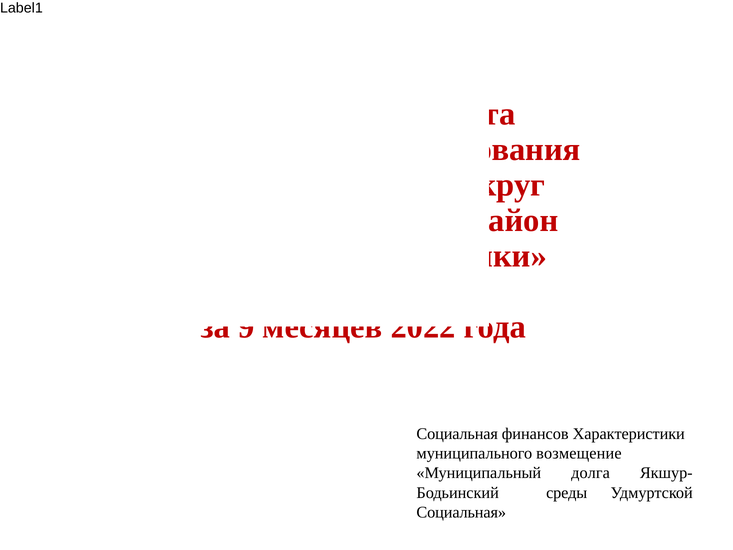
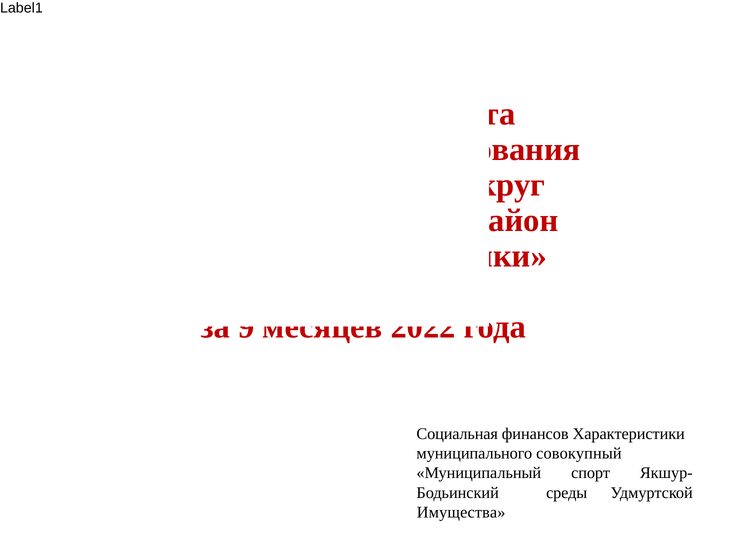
возмещение: возмещение -> совокупный (579, 453)
долга: долга -> спорт (591, 473)
Социальная: Социальная -> Имущества (461, 512)
